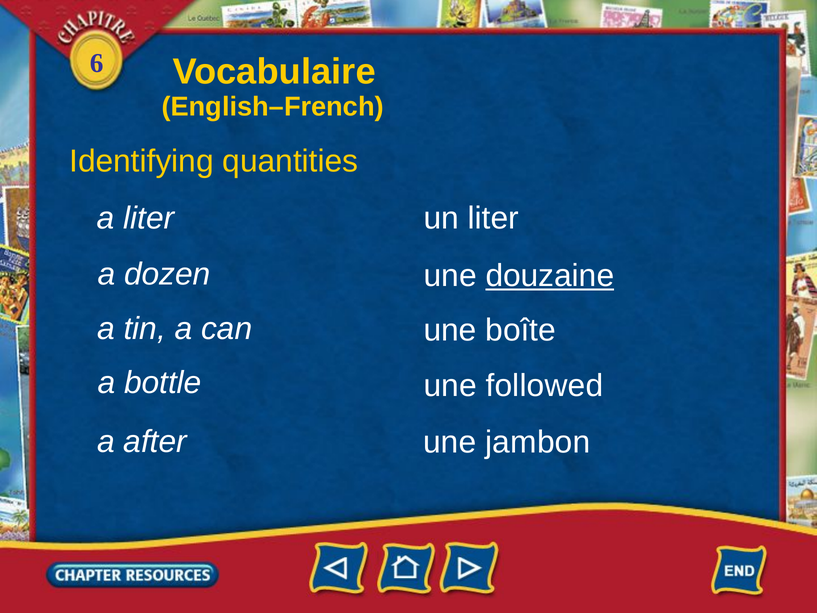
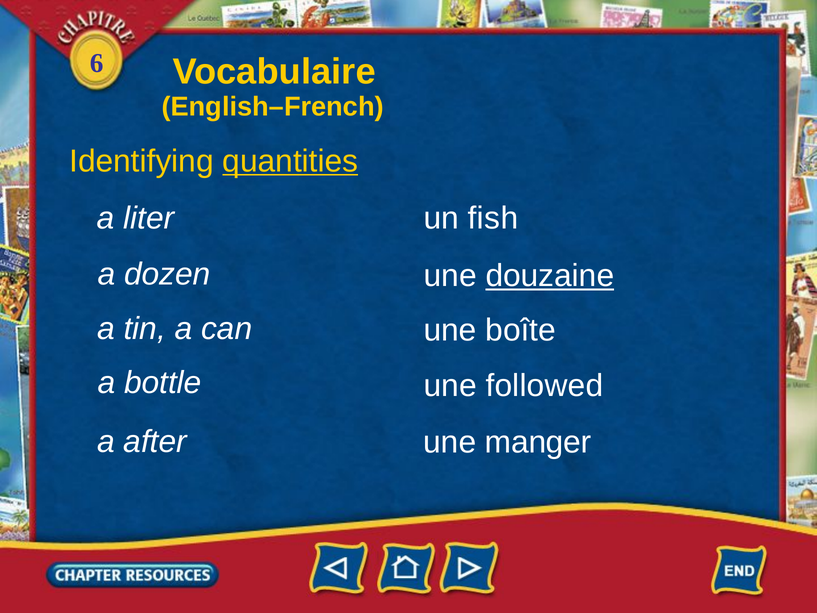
quantities underline: none -> present (290, 161)
un liter: liter -> fish (493, 218)
jambon: jambon -> manger (538, 442)
